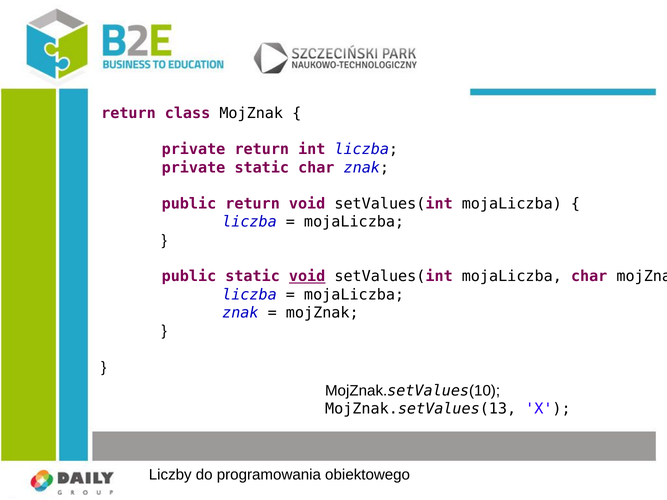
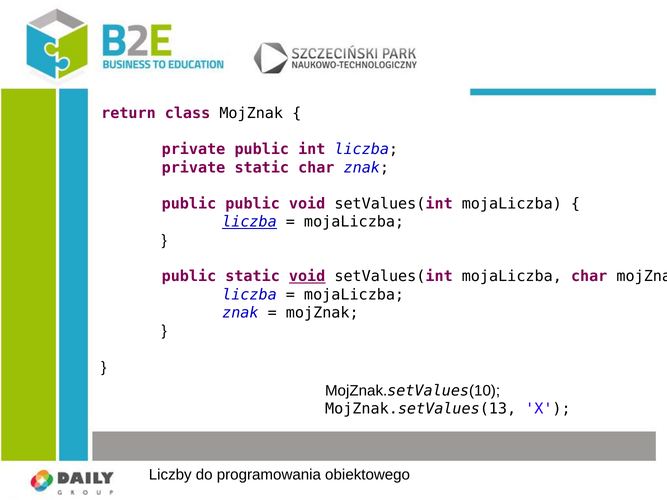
private return: return -> public (262, 149)
public return: return -> public (253, 204)
liczba underline: none -> present (249, 222)
